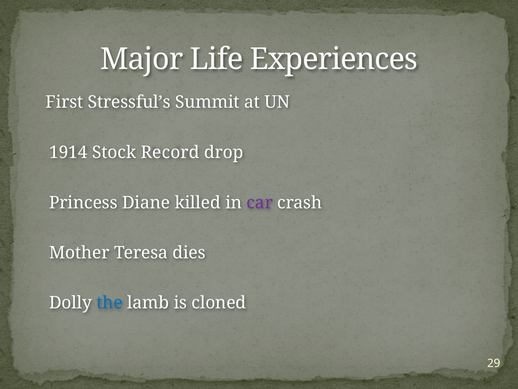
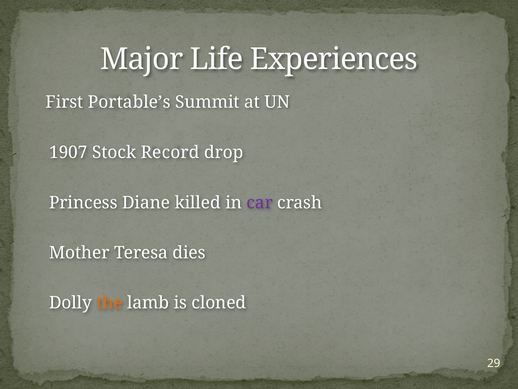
Stressful’s: Stressful’s -> Portable’s (129, 102)
1914: 1914 -> 1907 (68, 152)
the colour: blue -> orange (110, 303)
